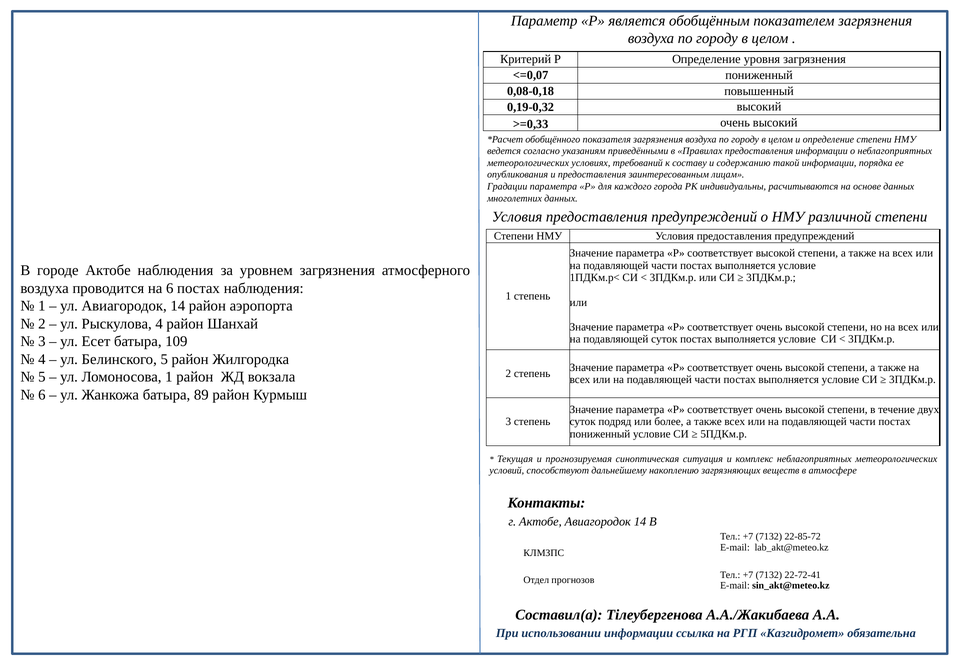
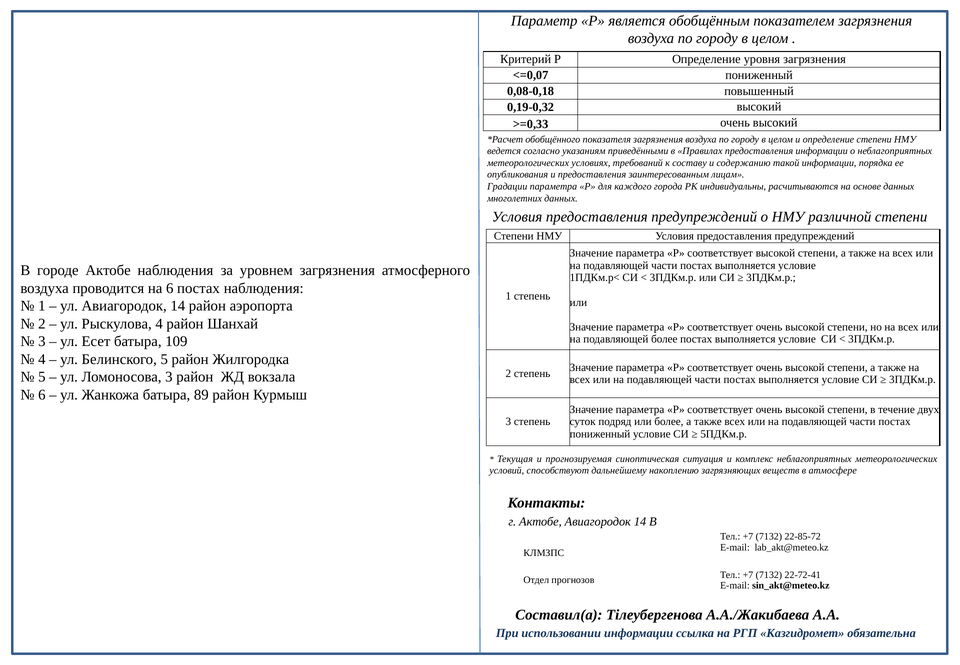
подавляющей суток: суток -> более (664, 339)
Ломоносова 1: 1 -> 3 (169, 377)
